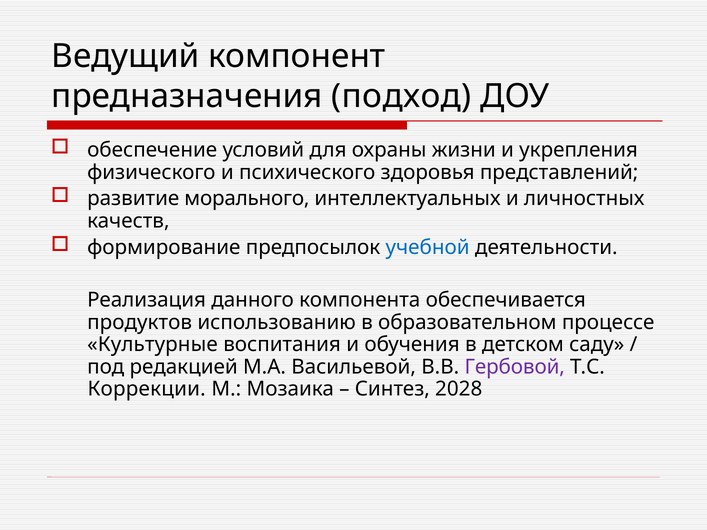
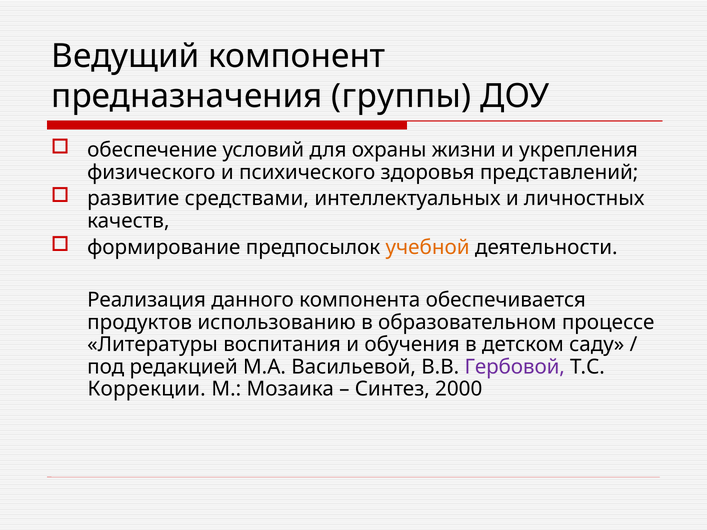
подход: подход -> группы (401, 96)
морального: морального -> средствами (247, 199)
учебной colour: blue -> orange (428, 247)
Культурные: Культурные -> Литературы (153, 345)
2028: 2028 -> 2000 (459, 389)
